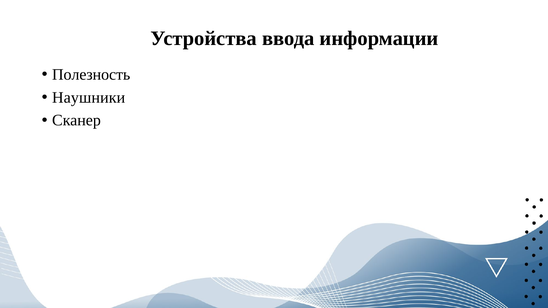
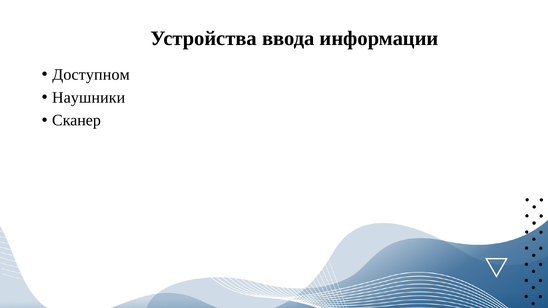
Полезность: Полезность -> Доступном (91, 75)
